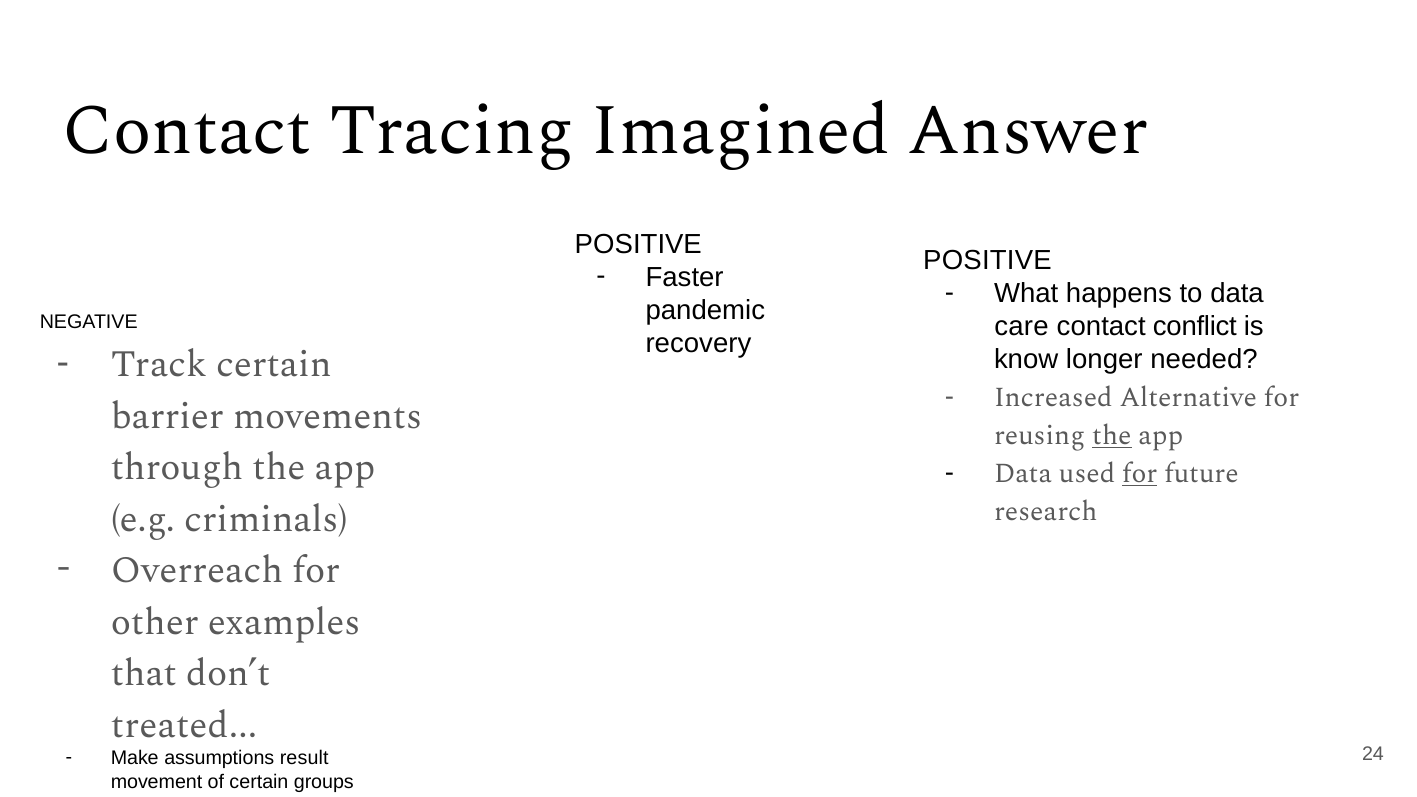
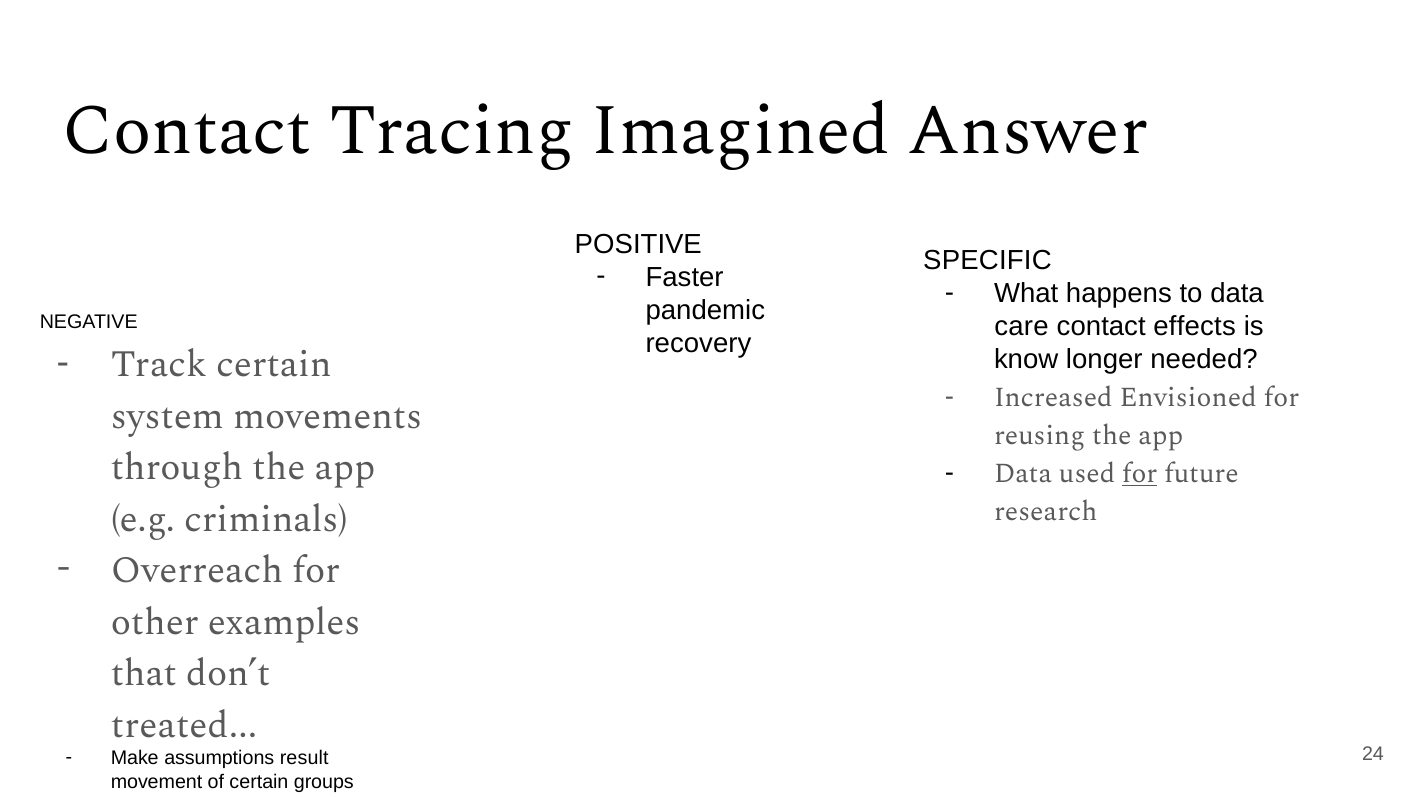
POSITIVE: POSITIVE -> SPECIFIC (987, 260)
conflict: conflict -> effects (1195, 327)
Alternative: Alternative -> Envisioned (1188, 398)
barrier: barrier -> system (167, 416)
the underline: present -> none (1112, 436)
